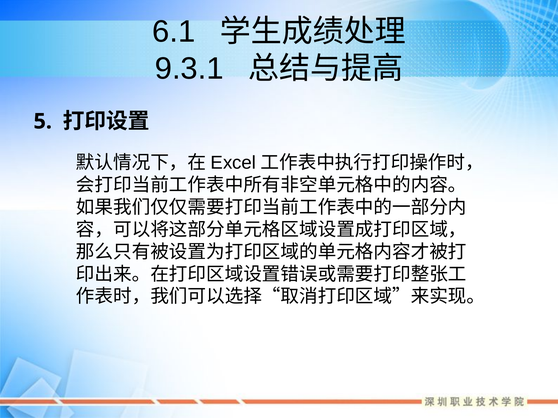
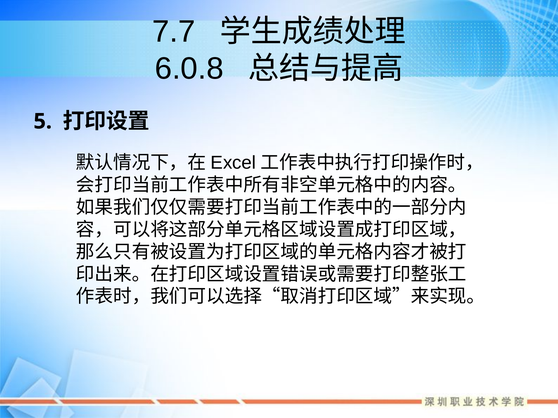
6.1: 6.1 -> 7.7 (174, 32)
9.3.1: 9.3.1 -> 6.0.8 (189, 69)
